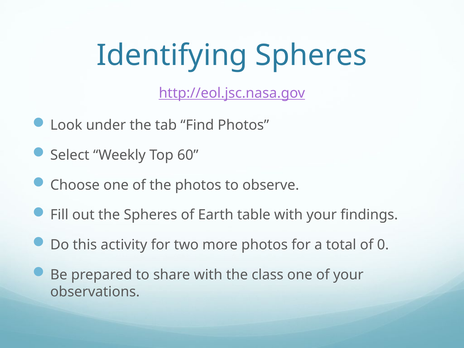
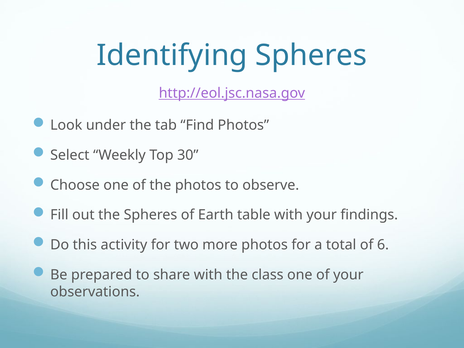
60: 60 -> 30 (188, 155)
0: 0 -> 6 (383, 245)
